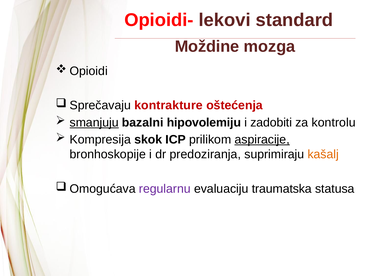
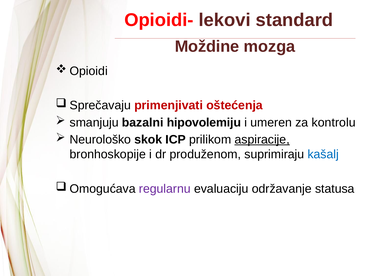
kontrakture: kontrakture -> primenjivati (169, 105)
smanjuju underline: present -> none (94, 122)
zadobiti: zadobiti -> umeren (271, 122)
Kompresija: Kompresija -> Neurološko (100, 139)
predoziranja: predoziranja -> produženom (205, 154)
kašalj colour: orange -> blue (323, 154)
traumatska: traumatska -> održavanje (282, 188)
